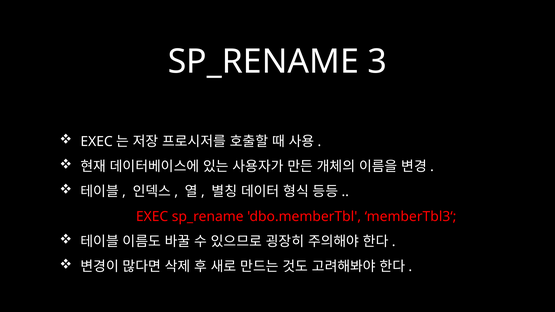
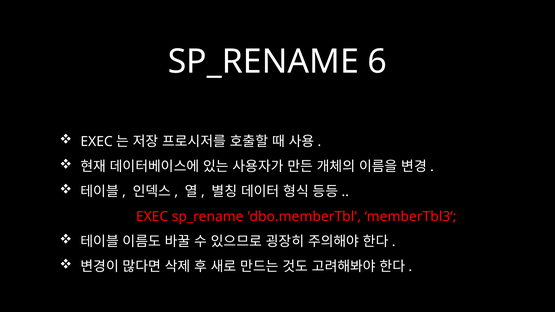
3: 3 -> 6 (377, 62)
